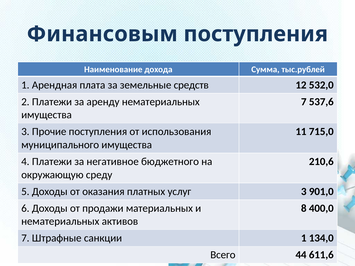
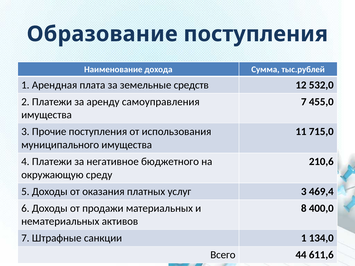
Финансовым: Финансовым -> Образование (102, 34)
аренду нематериальных: нематериальных -> самоуправления (161, 102)
537,6: 537,6 -> 455,0 (321, 102)
901,0: 901,0 -> 469,4 (321, 192)
